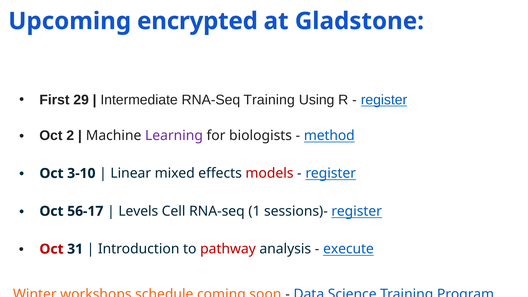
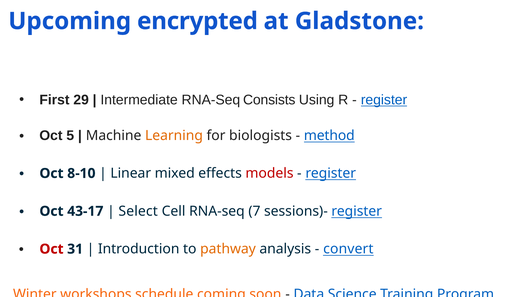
RNA-Seq Training: Training -> Consists (269, 100)
2: 2 -> 5 (70, 136)
Learning colour: purple -> orange (174, 136)
3-10: 3-10 -> 8-10 (81, 173)
56-17: 56-17 -> 43-17 (85, 211)
Levels: Levels -> Select (138, 211)
1: 1 -> 7 (254, 211)
pathway colour: red -> orange (228, 249)
execute: execute -> convert (348, 249)
